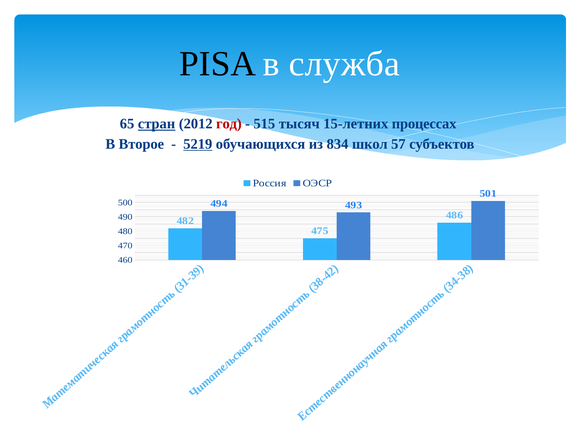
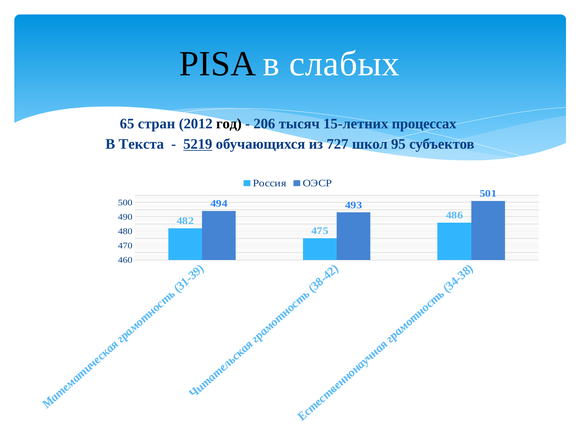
служба: служба -> слабых (344, 64)
стран underline: present -> none (157, 124)
год colour: red -> black (229, 124)
515: 515 -> 206 (264, 124)
Второе: Второе -> Текста (141, 144)
834: 834 -> 727 (337, 144)
57: 57 -> 95 (398, 144)
